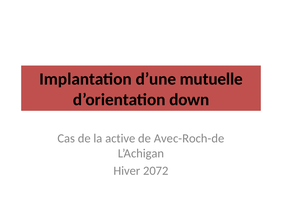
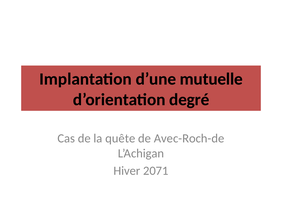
down: down -> degré (189, 100)
active: active -> quête (120, 139)
2072: 2072 -> 2071 (156, 171)
